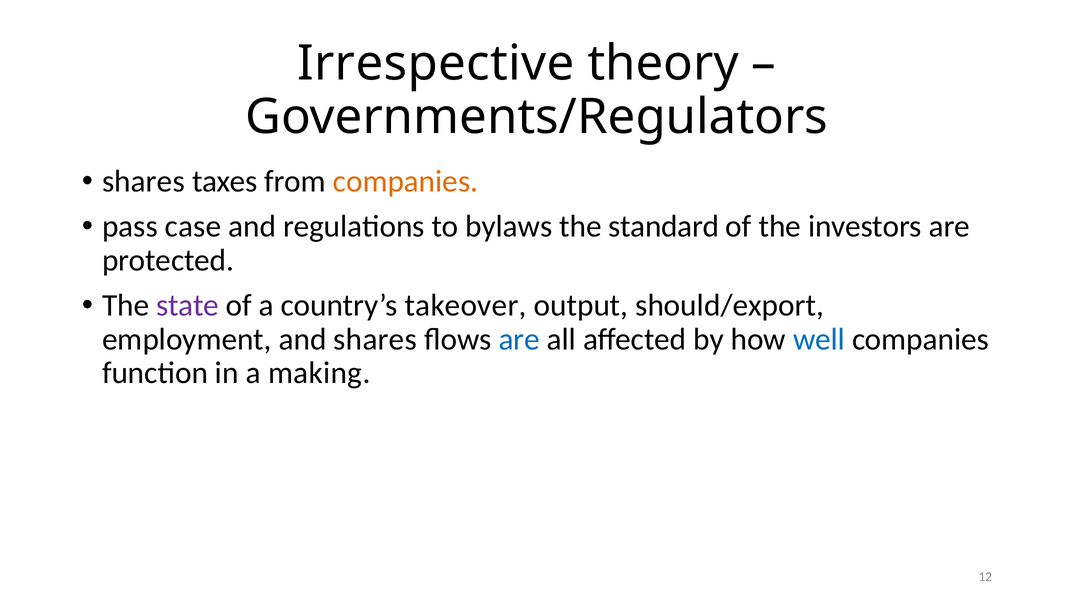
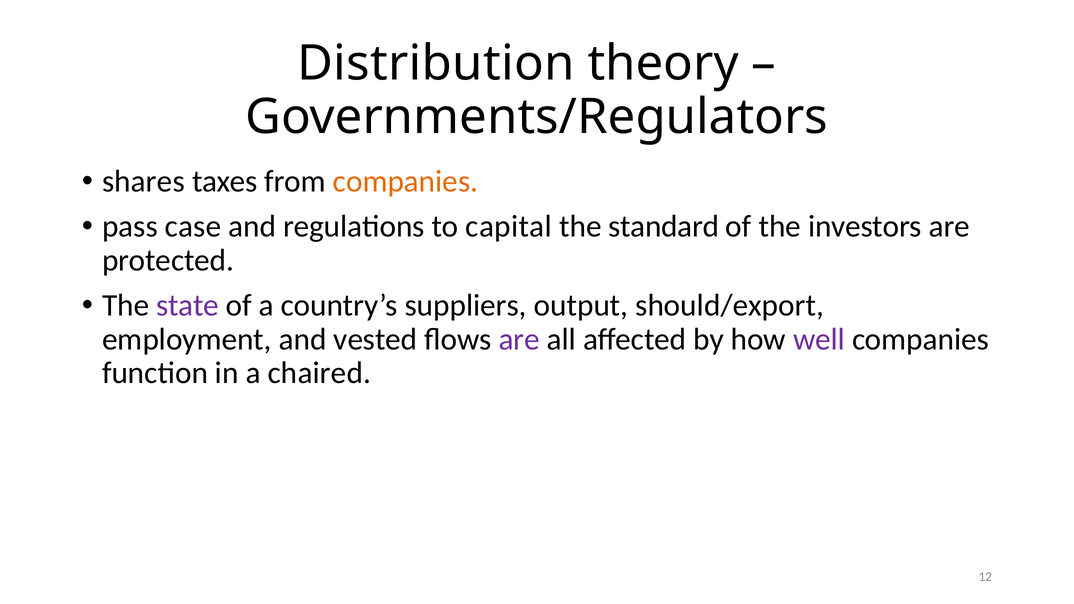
Irrespective: Irrespective -> Distribution (436, 64)
bylaws: bylaws -> capital (509, 227)
takeover: takeover -> suppliers (466, 305)
and shares: shares -> vested (375, 339)
are colour: blue -> purple (519, 339)
well colour: blue -> purple (819, 339)
making: making -> chaired (319, 373)
